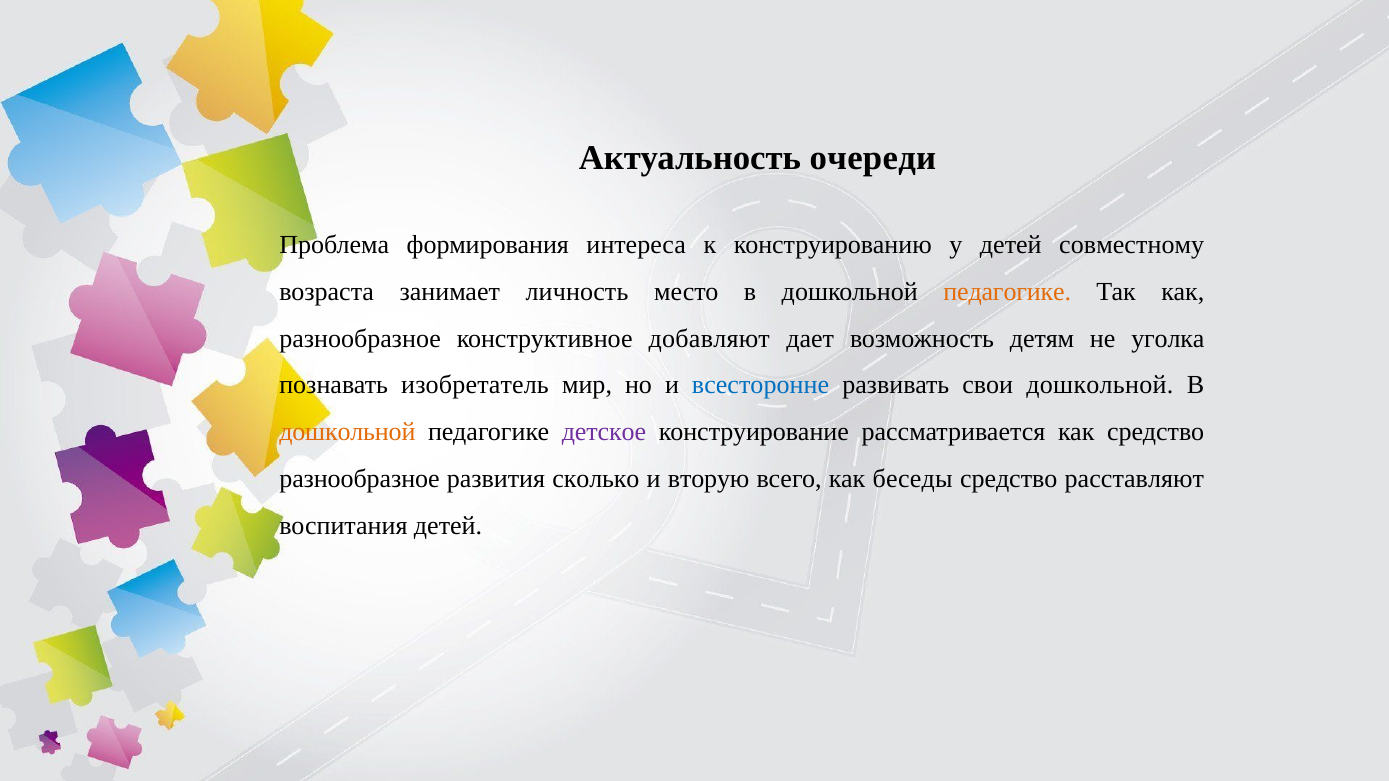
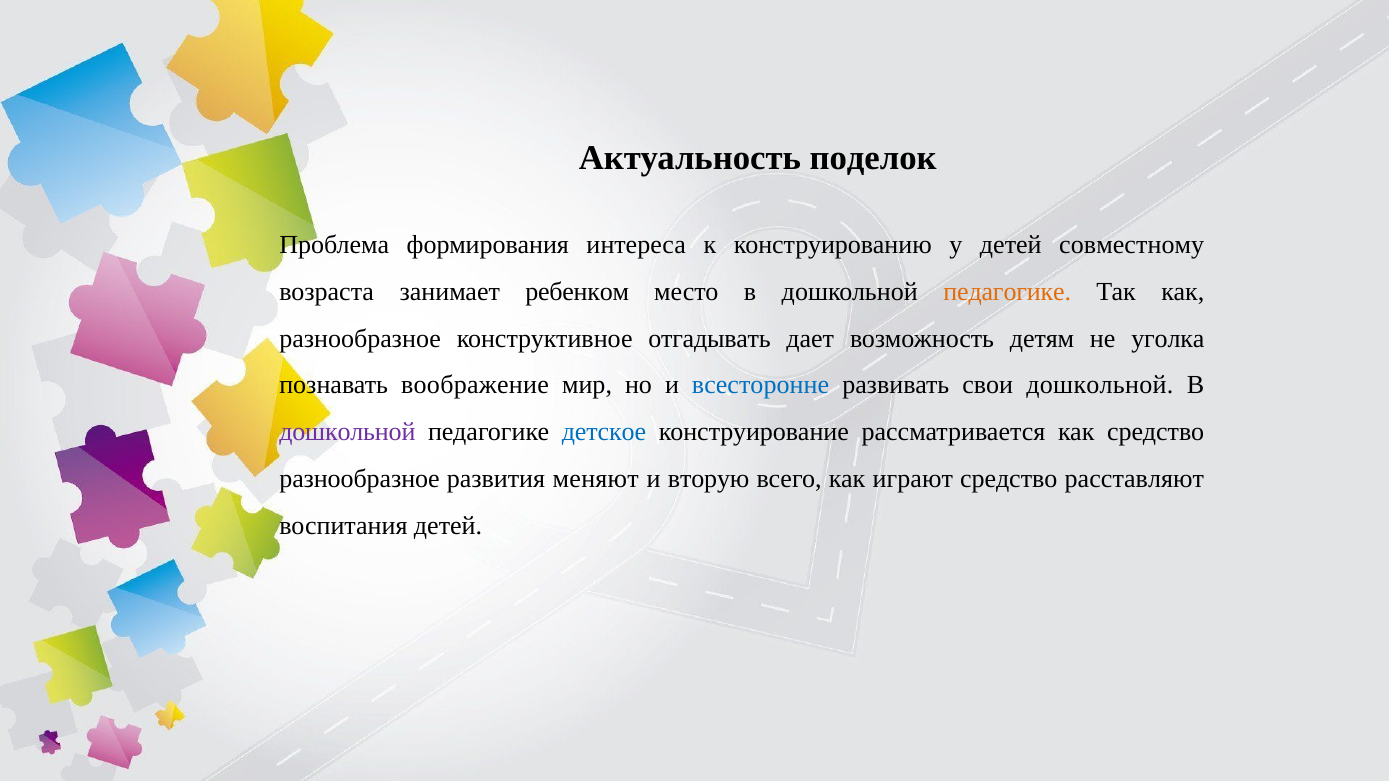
очереди: очереди -> поделок (873, 159)
личность: личность -> ребенком (577, 292)
добавляют: добавляют -> отгадывать (710, 339)
изобретатель: изобретатель -> воображение (475, 385)
дошкольной colour: orange -> purple (347, 432)
детское colour: purple -> blue (604, 432)
сколько: сколько -> меняют (596, 479)
беседы: беседы -> играют (913, 479)
